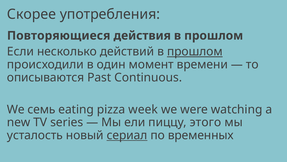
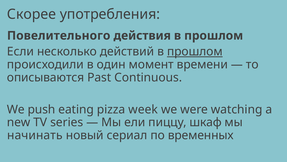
Повторяющиеся: Повторяющиеся -> Повелительного (59, 36)
семь: семь -> push (41, 109)
этого: этого -> шкаф (206, 122)
усталость: усталость -> начинать (35, 135)
сериал underline: present -> none (127, 135)
